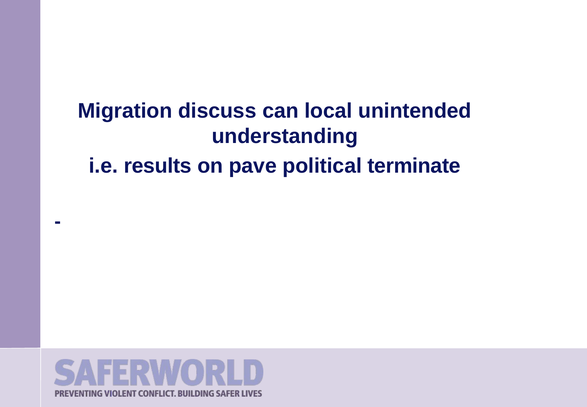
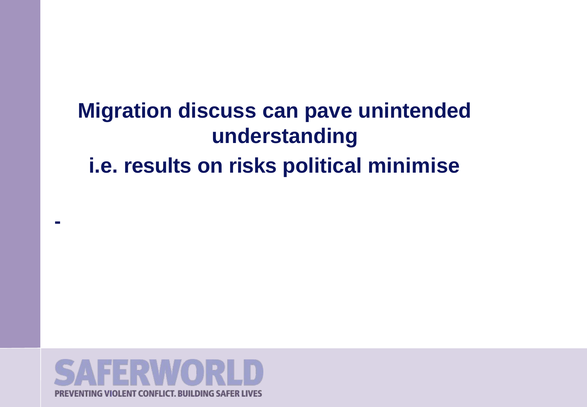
local: local -> pave (328, 111)
pave: pave -> risks (253, 165)
terminate: terminate -> minimise (414, 165)
